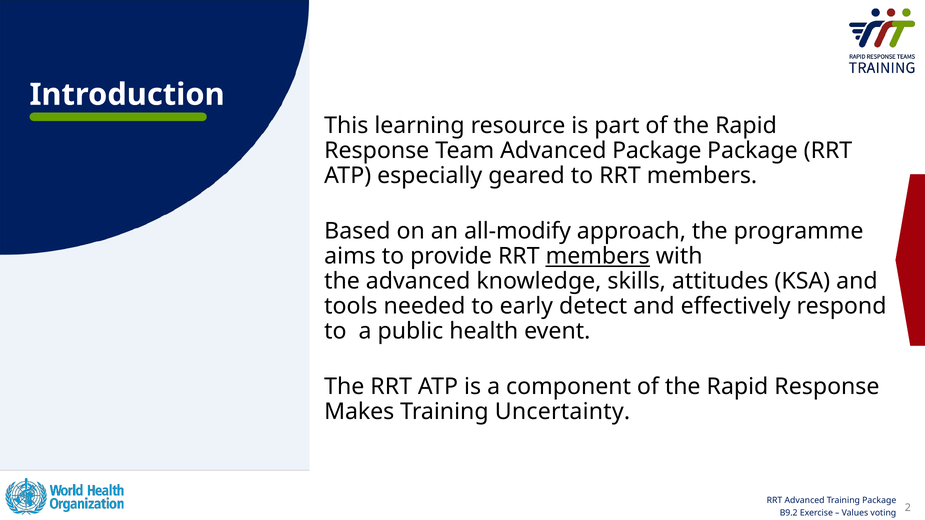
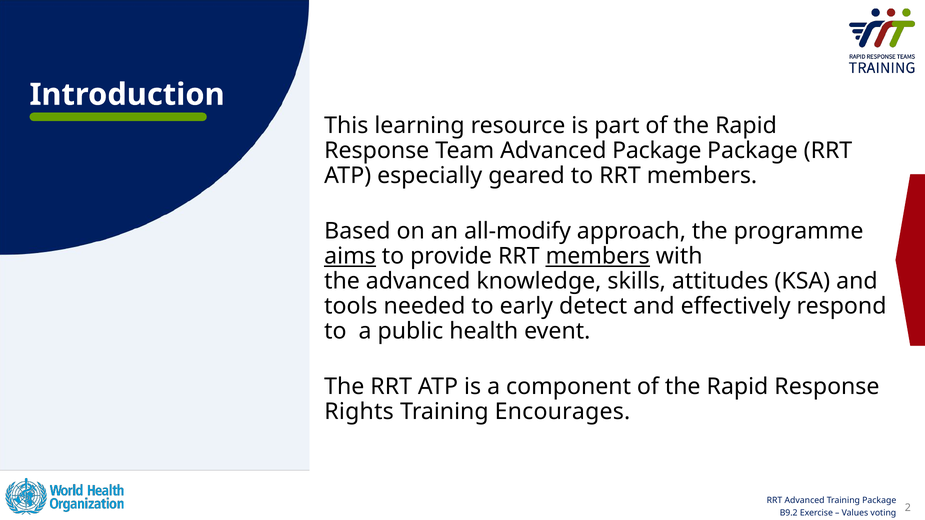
aims underline: none -> present (350, 256)
Makes: Makes -> Rights (359, 412)
Uncertainty: Uncertainty -> Encourages (562, 412)
